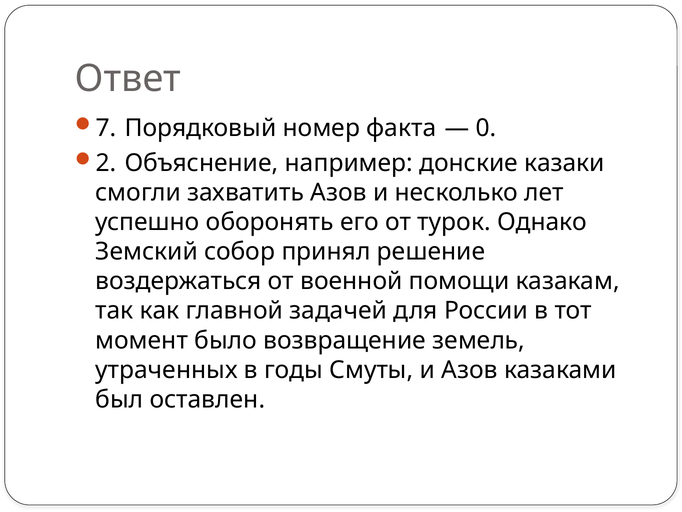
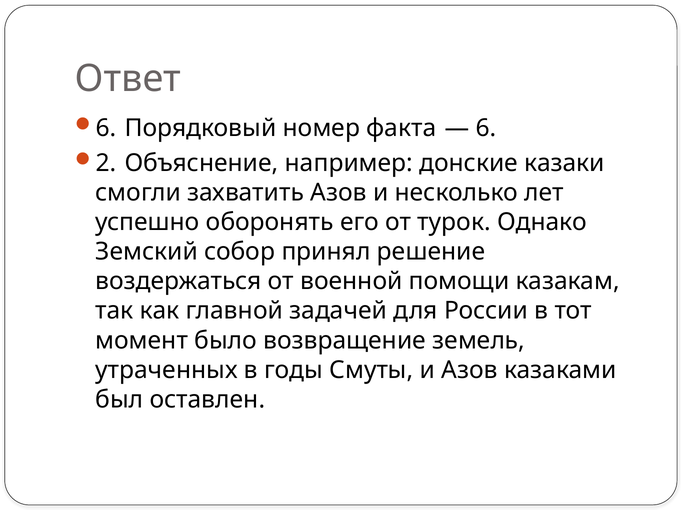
7: 7 -> 6 (106, 128)
0: 0 -> 6 (486, 128)
